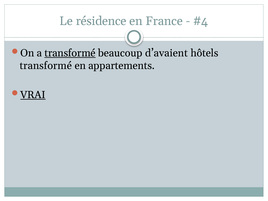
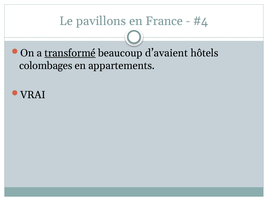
résidence: résidence -> pavillons (101, 21)
transformé: transformé -> colombages (46, 66)
VRAI underline: present -> none (33, 95)
